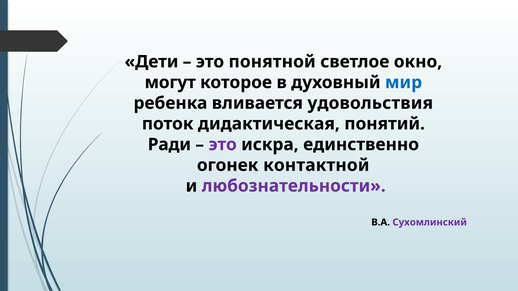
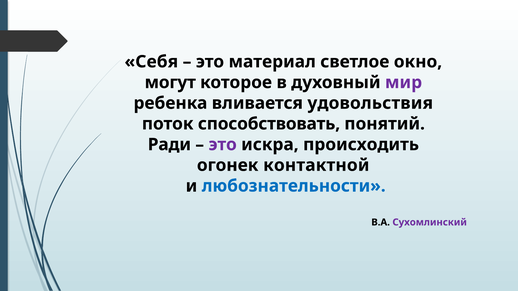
Дети: Дети -> Себя (151, 62)
понятной: понятной -> материал (272, 62)
мир colour: blue -> purple (404, 83)
дидактическая: дидактическая -> способствовать (269, 124)
единственно: единственно -> происходить (361, 145)
любознательности colour: purple -> blue (294, 186)
